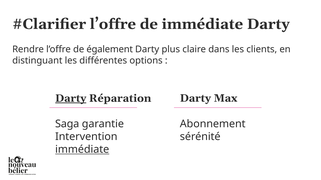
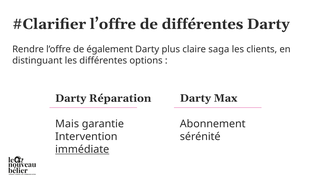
de immédiate: immédiate -> différentes (202, 24)
dans: dans -> saga (219, 49)
Darty underline: present -> none (71, 99)
Saga: Saga -> Mais (67, 124)
